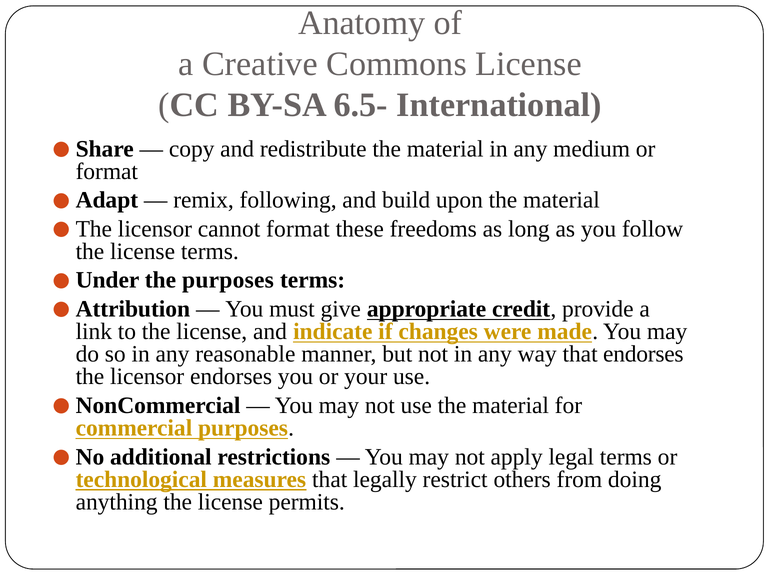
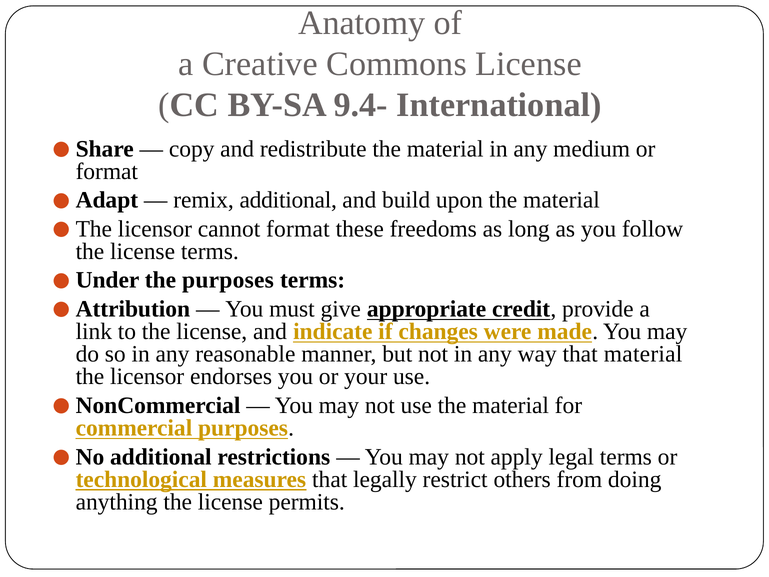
6.5-: 6.5- -> 9.4- (361, 105)
remix following: following -> additional (288, 200)
that endorses: endorses -> material (643, 354)
